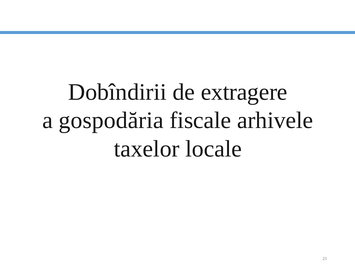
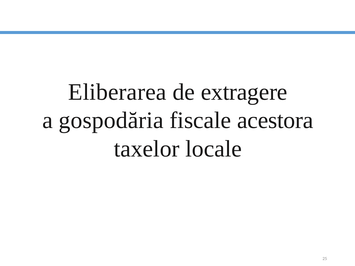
Dobîndirii: Dobîndirii -> Eliberarea (117, 92)
arhivele: arhivele -> acestora (275, 120)
